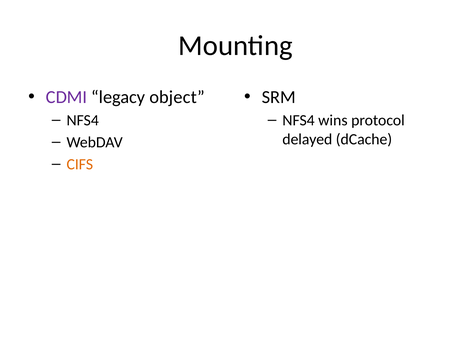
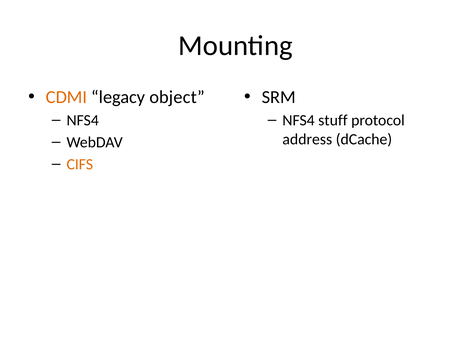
CDMI colour: purple -> orange (67, 97)
wins: wins -> stuff (333, 120)
delayed: delayed -> address (307, 139)
